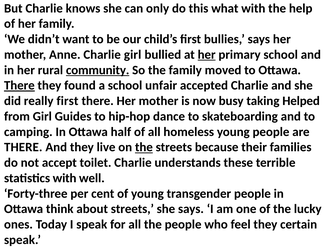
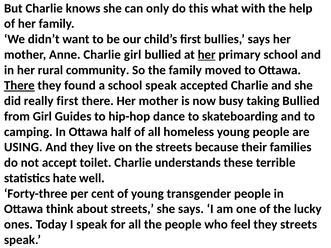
community underline: present -> none (98, 70)
school unfair: unfair -> speak (161, 86)
taking Helped: Helped -> Bullied (301, 101)
THERE: THERE -> USING (23, 147)
the underline: present -> none (144, 147)
statistics with: with -> hate (65, 178)
they certain: certain -> streets (299, 225)
